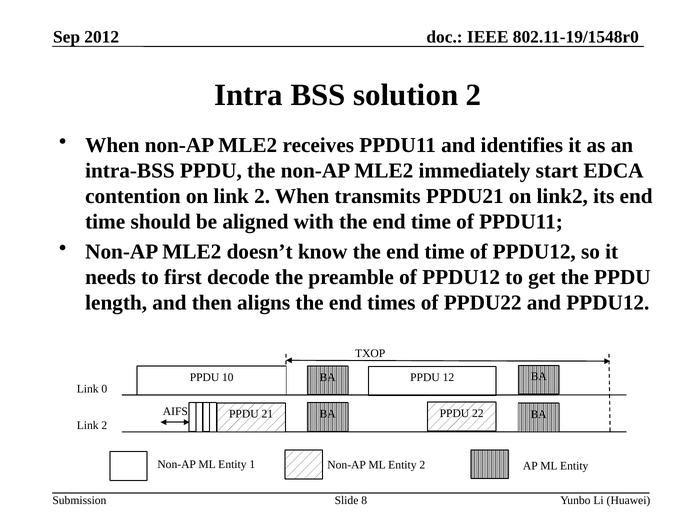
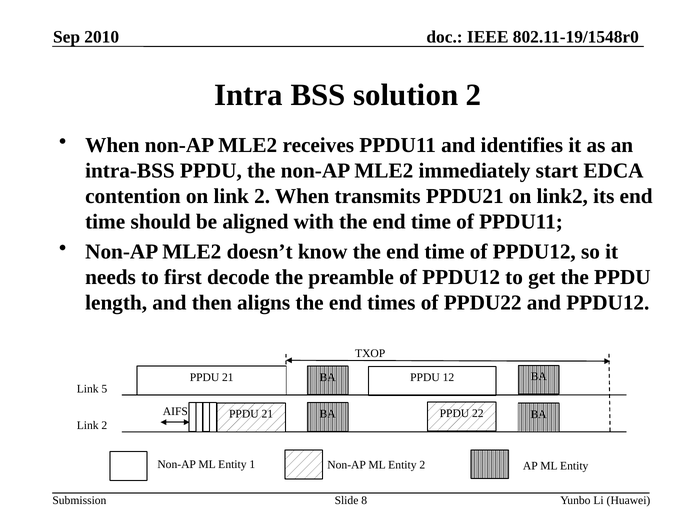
2012: 2012 -> 2010 (102, 37)
10: 10 -> 21 (228, 377)
0: 0 -> 5 (104, 389)
